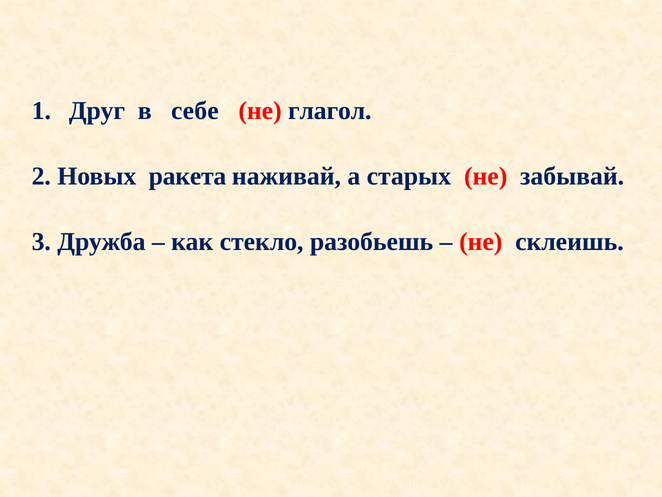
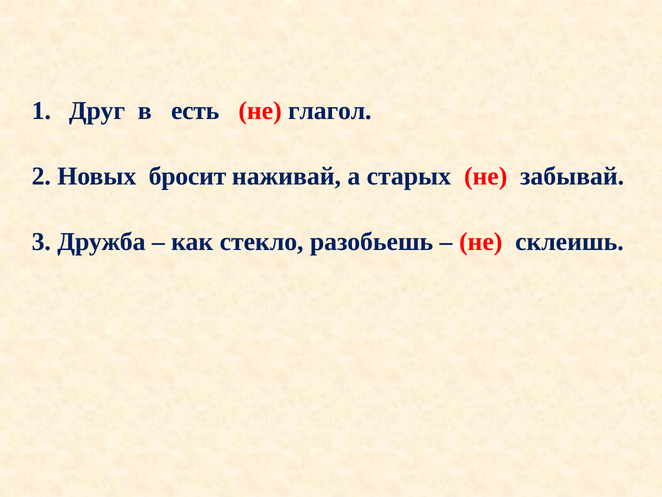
себе: себе -> есть (195, 111)
ракета: ракета -> бросит (187, 176)
